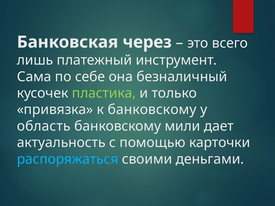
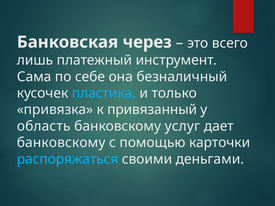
пластика colour: light green -> light blue (104, 93)
к банковскому: банковскому -> привязанный (152, 110)
мили: мили -> услуг (182, 126)
актуальность: актуальность -> банковскому (61, 143)
